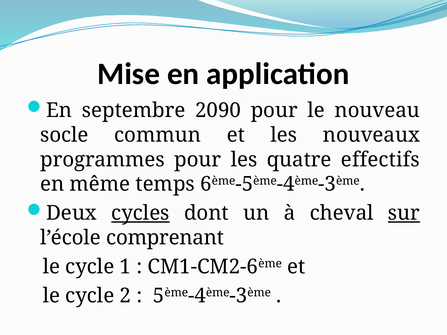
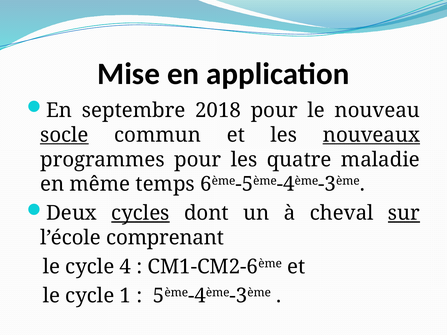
2090: 2090 -> 2018 (218, 111)
socle underline: none -> present (64, 135)
nouveaux underline: none -> present (371, 135)
effectifs: effectifs -> maladie (380, 160)
1: 1 -> 4 (125, 267)
2: 2 -> 1 (125, 296)
